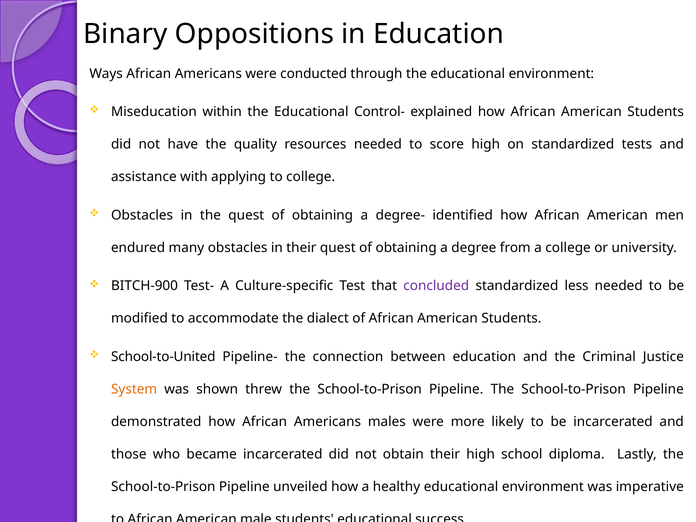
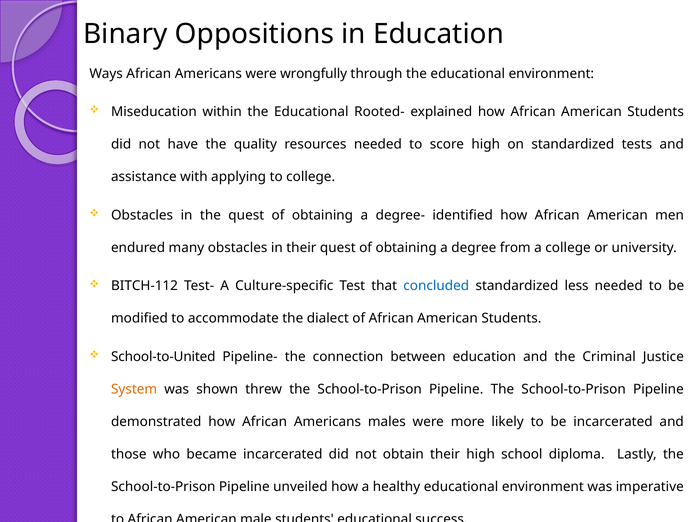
conducted: conducted -> wrongfully (314, 74)
Control-: Control- -> Rooted- (379, 112)
BITCH-900: BITCH-900 -> BITCH-112 (144, 286)
concluded colour: purple -> blue (436, 286)
